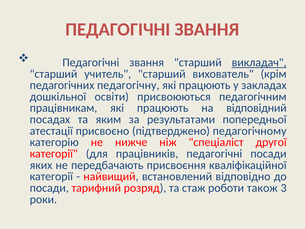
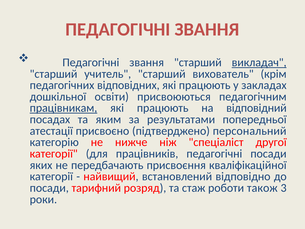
педагогічну: педагогічну -> відповідних (128, 85)
працівникам underline: none -> present (63, 108)
педагогічному: педагогічному -> персональний (250, 131)
